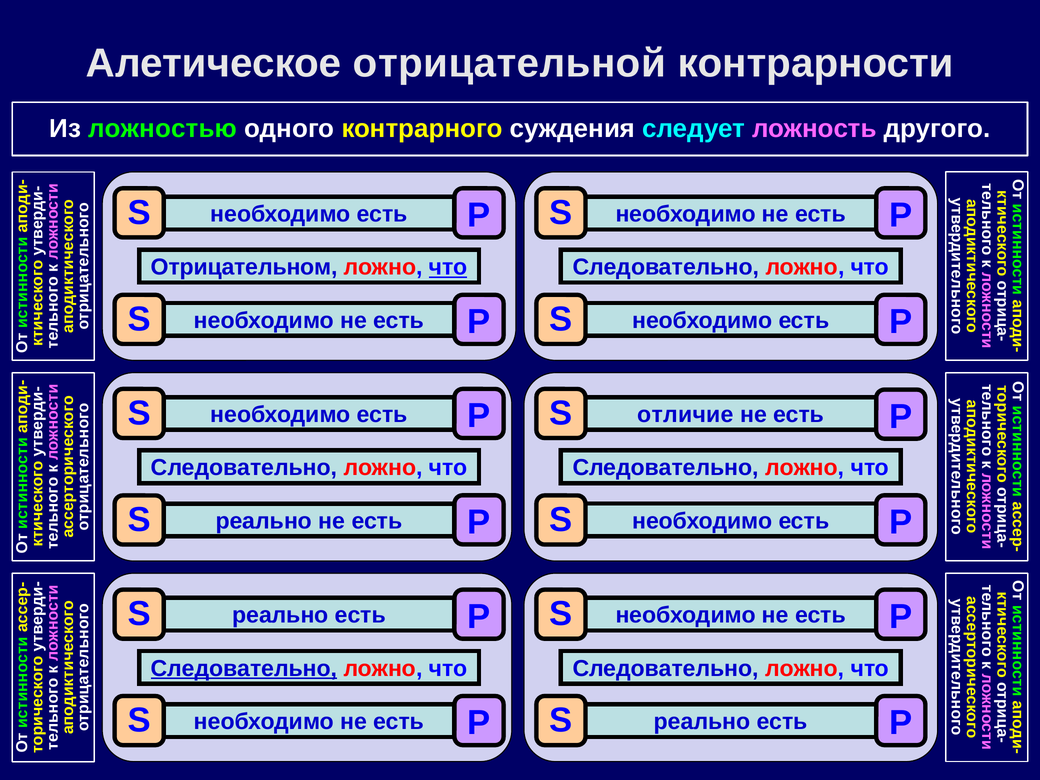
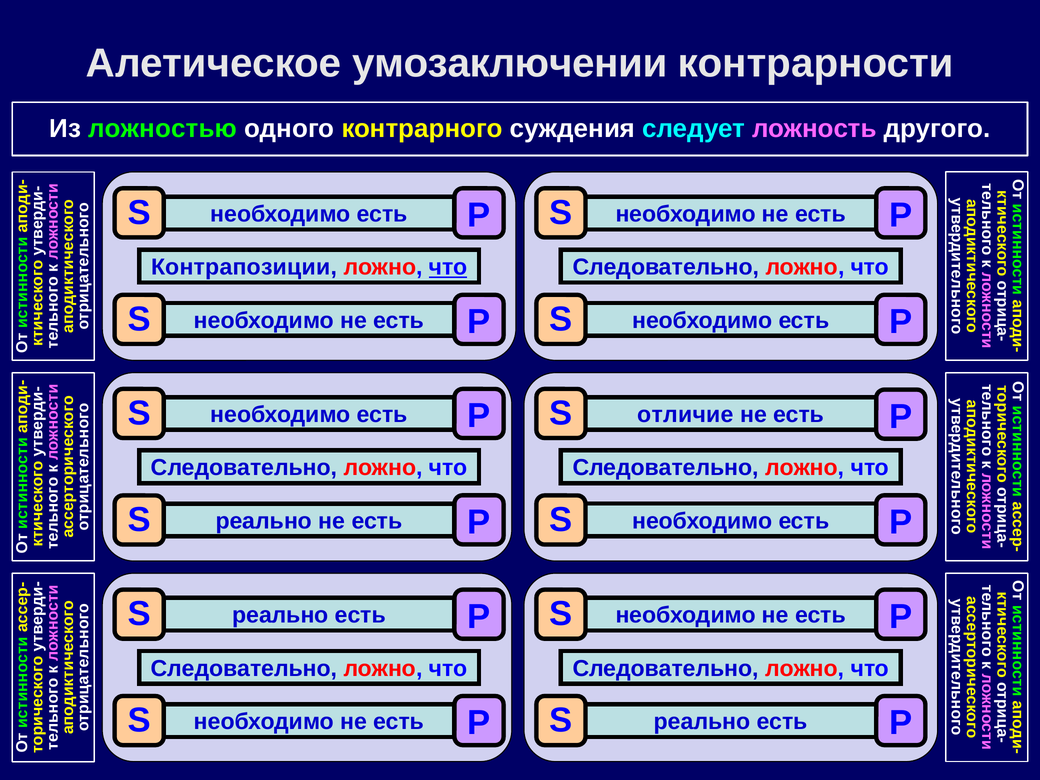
отрицательной: отрицательной -> умозаключении (510, 63)
Отрицательном: Отрицательном -> Контрапозиции (244, 267)
Следовательно underline: present -> none (244, 668)
